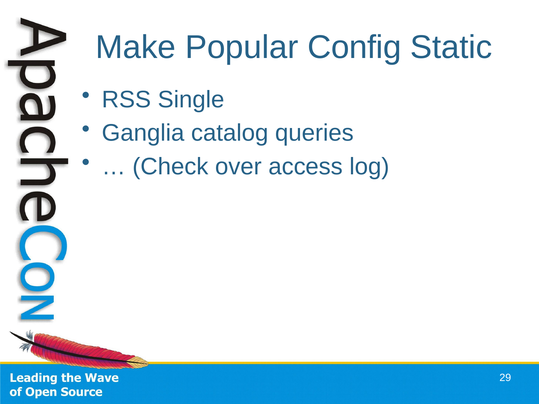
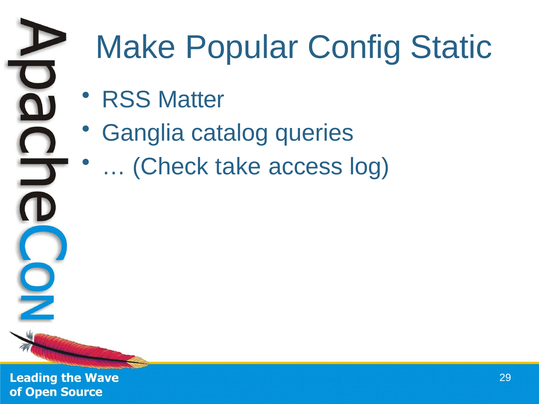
Single: Single -> Matter (191, 100)
over: over -> take (238, 167)
